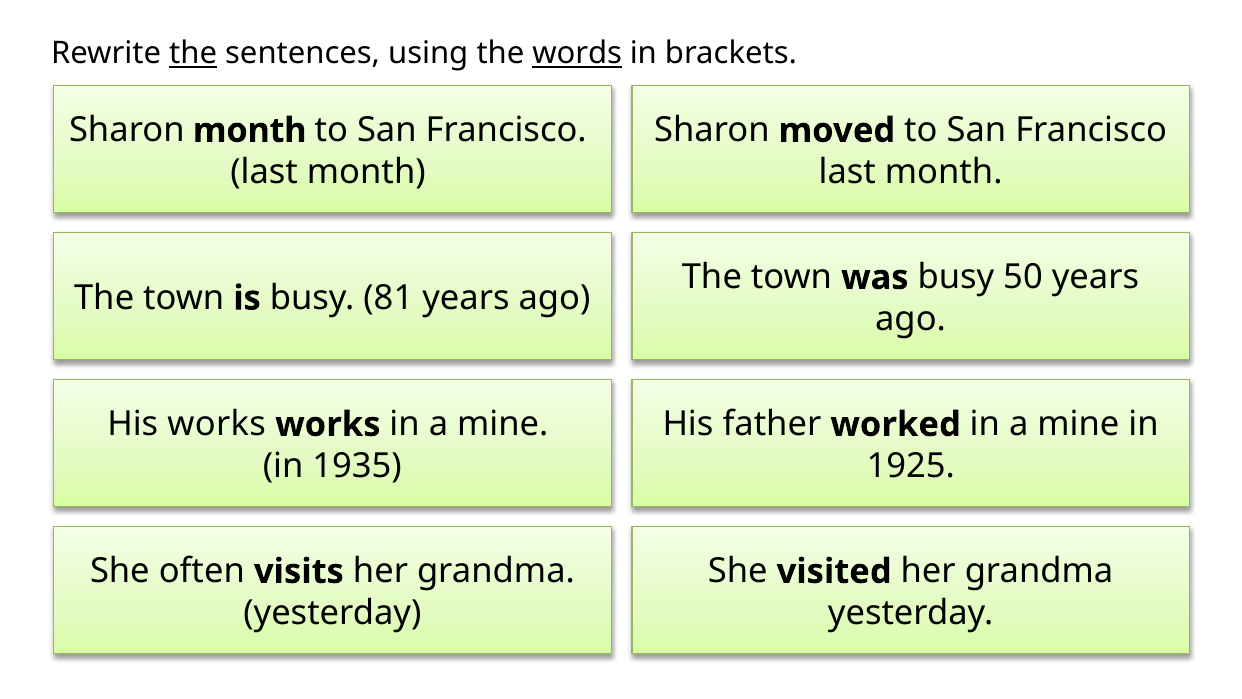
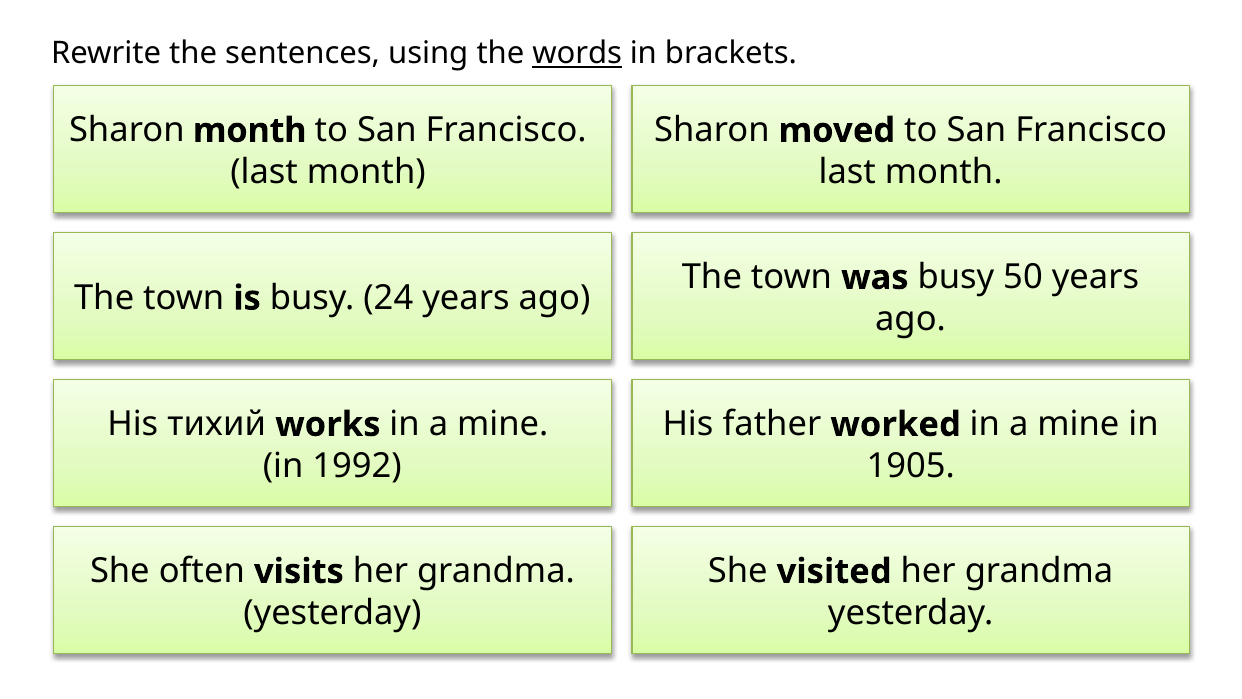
the underline: present -> none (193, 53)
81: 81 -> 24 (388, 298)
His works: works -> тихий (217, 424)
1935: 1935 -> 1992 (357, 466)
1925: 1925 -> 1905 (911, 466)
